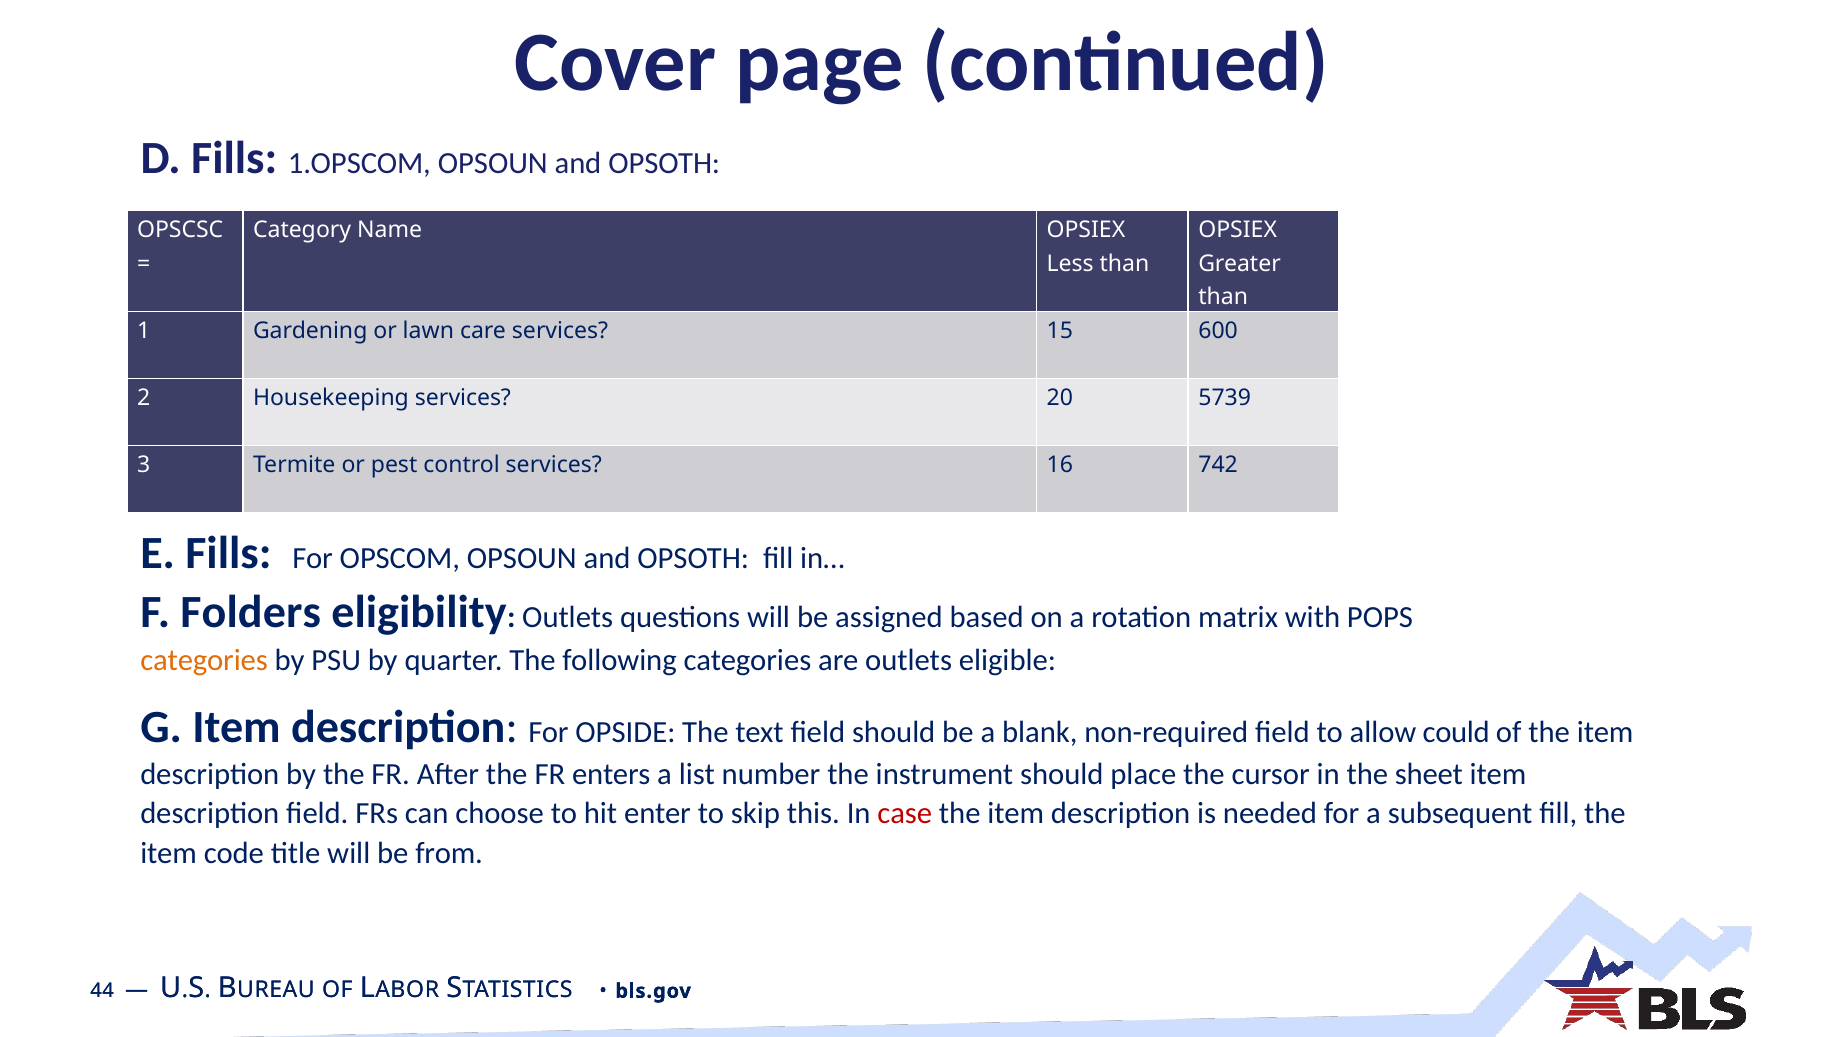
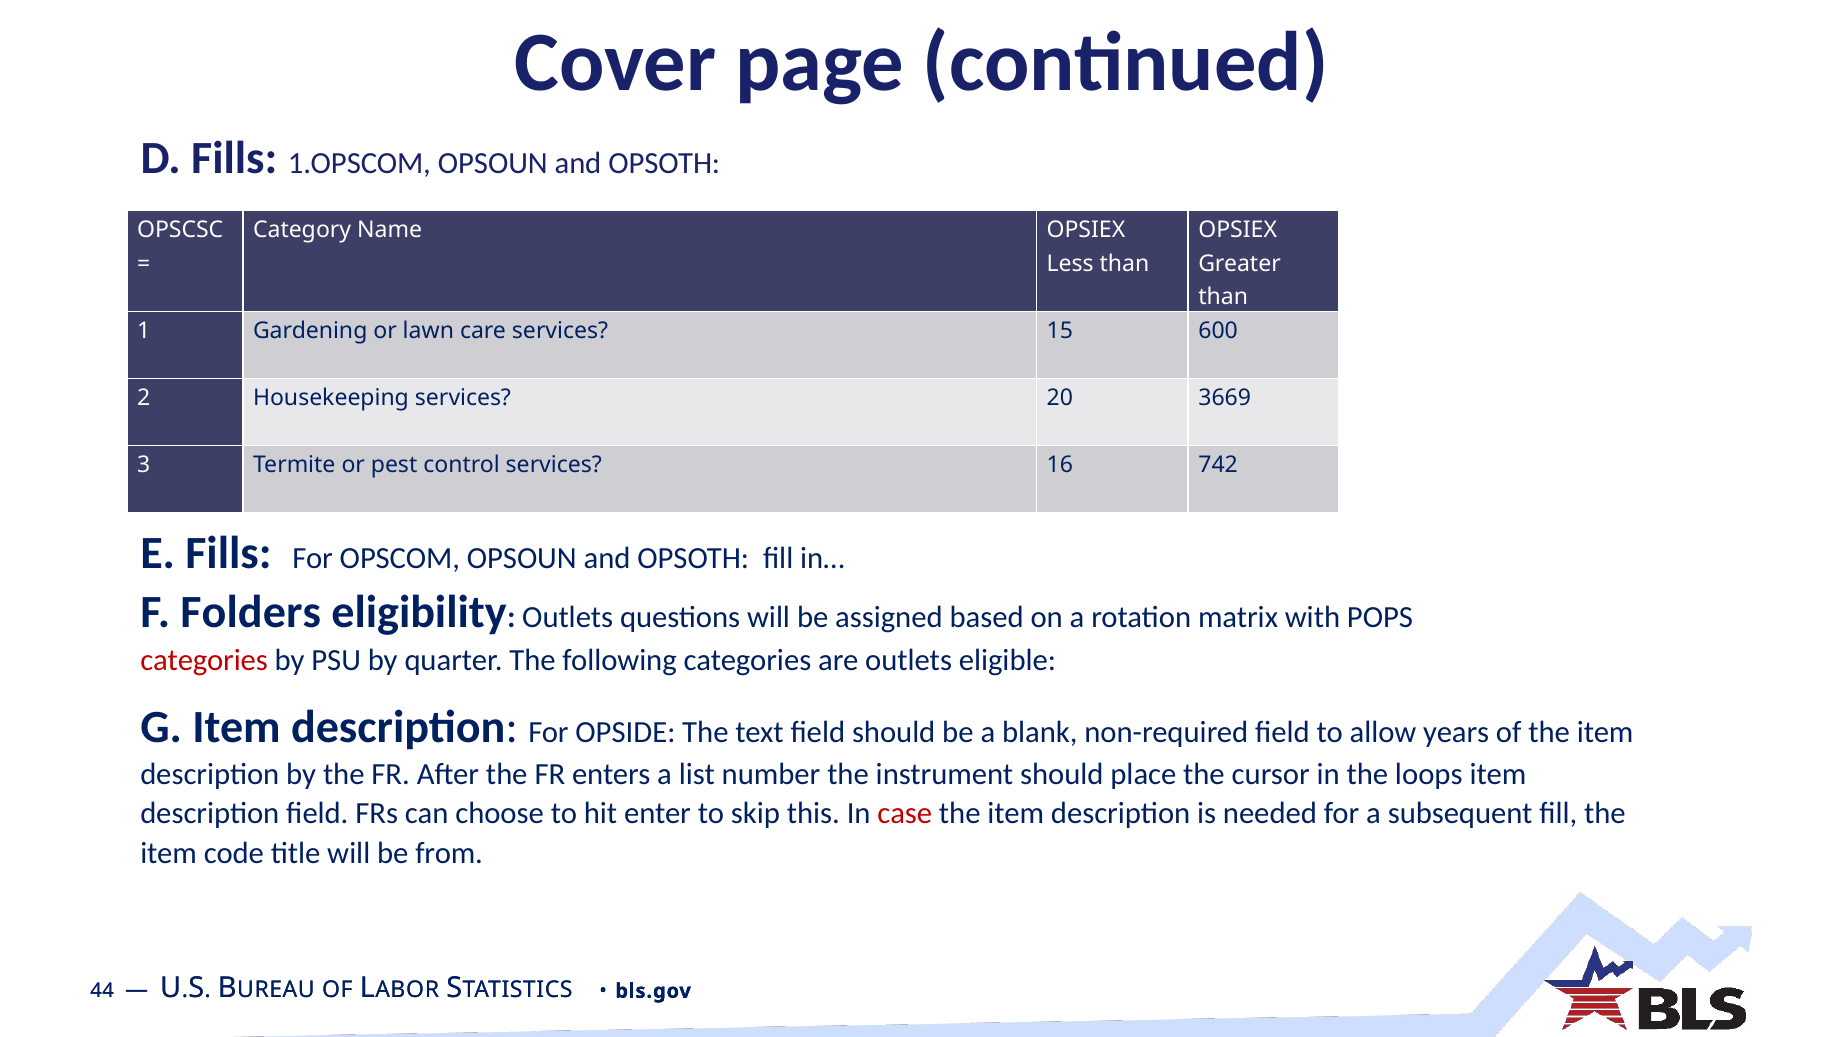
5739: 5739 -> 3669 (1225, 398)
categories colour: orange -> red (204, 660)
could: could -> years (1456, 732)
sheet: sheet -> loops (1429, 775)
